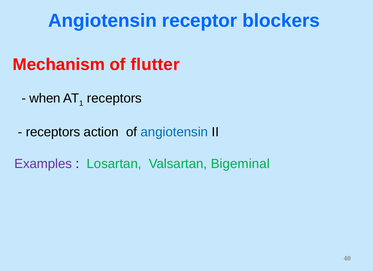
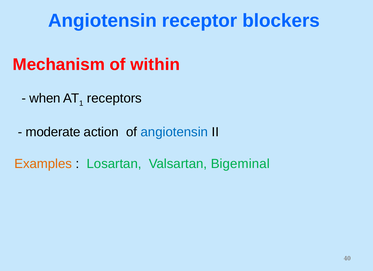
flutter: flutter -> within (155, 65)
receptors: receptors -> moderate (53, 132)
Examples colour: purple -> orange (43, 164)
